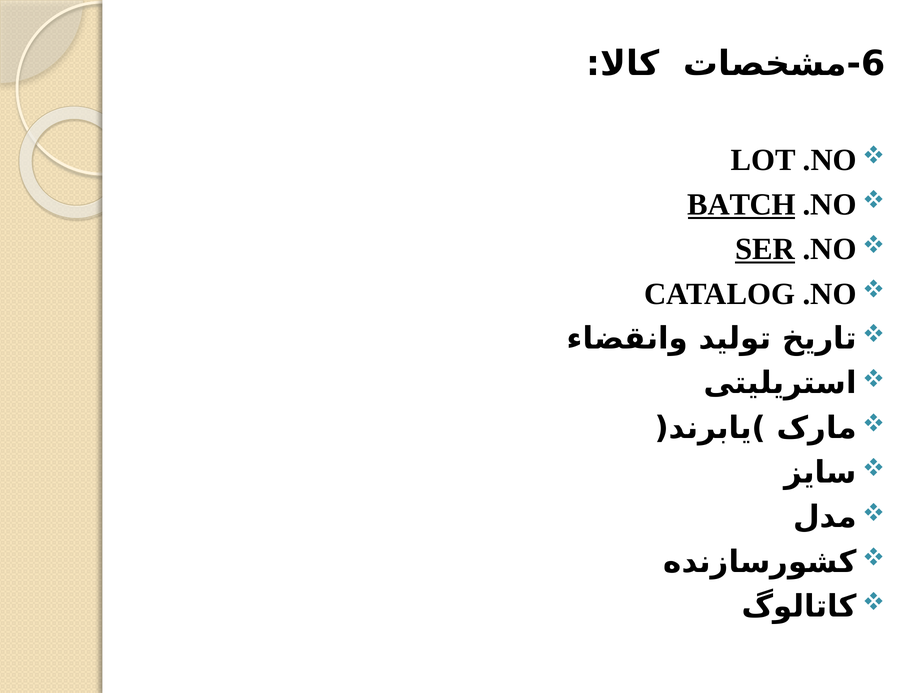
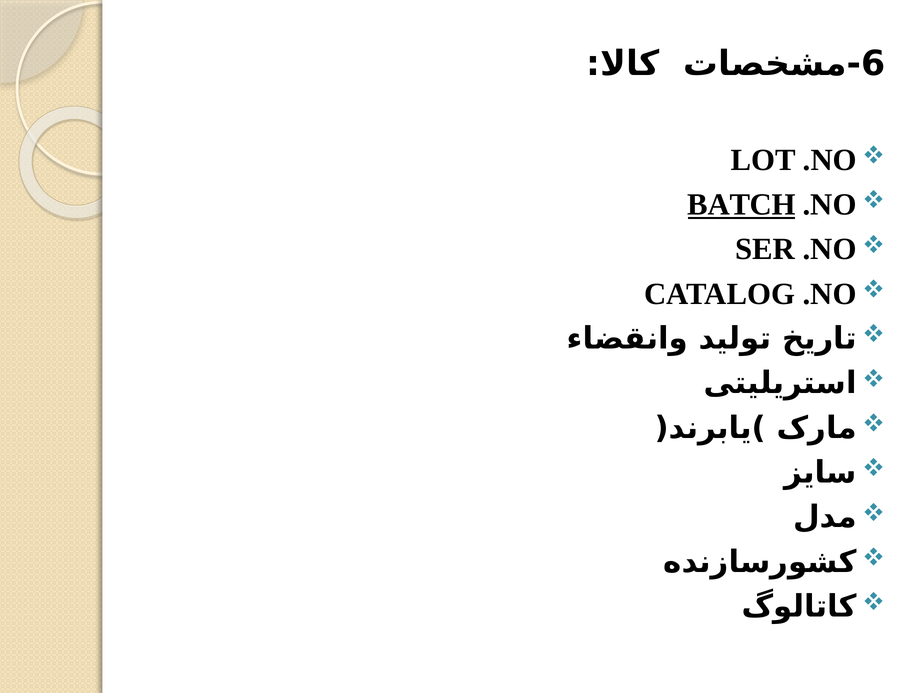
SER underline: present -> none (765, 249)
